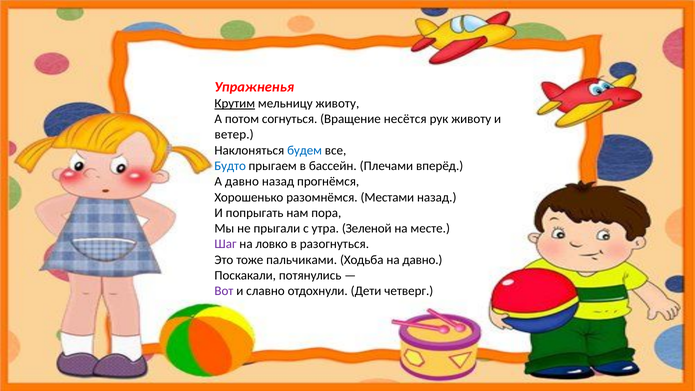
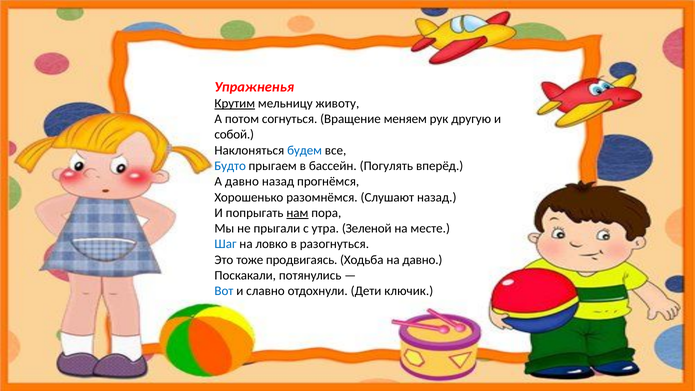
несётся: несётся -> меняем (405, 119)
рук животу: животу -> другую (471, 119)
ветер: ветер -> собой (234, 135)
Плечами: Плечами -> Погулять (386, 166)
Местами: Местами -> Слушают (387, 197)
нам underline: none -> present (297, 213)
Шаг colour: purple -> blue (225, 244)
пальчиками: пальчиками -> продвигаясь (302, 260)
Вот colour: purple -> blue (224, 291)
четверг: четверг -> ключик (409, 291)
